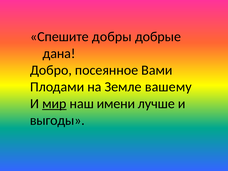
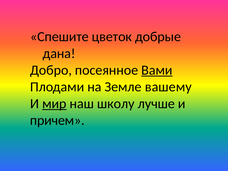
добры: добры -> цветок (112, 37)
Вами underline: none -> present (157, 70)
имени: имени -> школу (116, 104)
выгоды: выгоды -> причем (57, 120)
